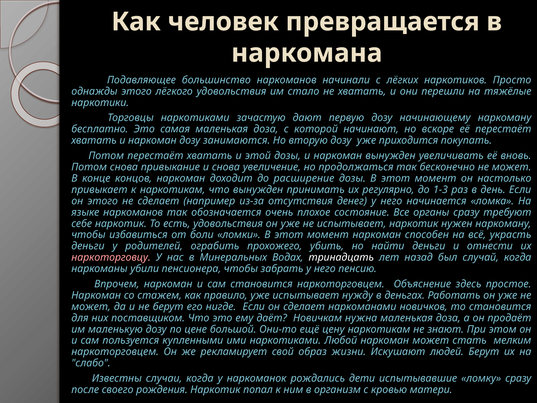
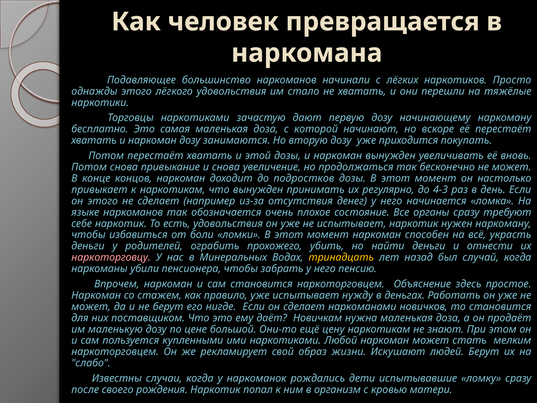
расширение: расширение -> подростков (304, 178)
1-3: 1-3 -> 4-3 (441, 190)
тринадцать colour: white -> yellow (341, 257)
